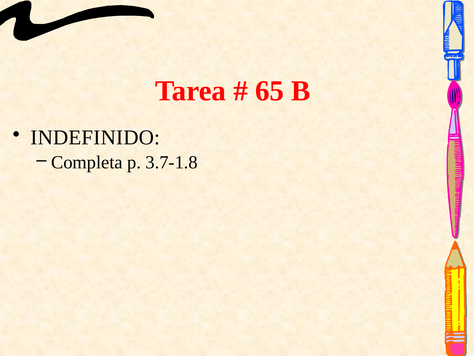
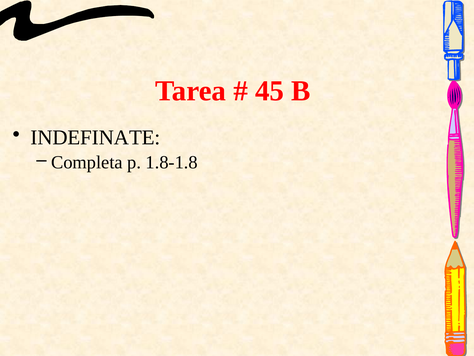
65: 65 -> 45 (270, 91)
INDEFINIDO: INDEFINIDO -> INDEFINATE (95, 137)
3.7-1.8: 3.7-1.8 -> 1.8-1.8 (172, 162)
